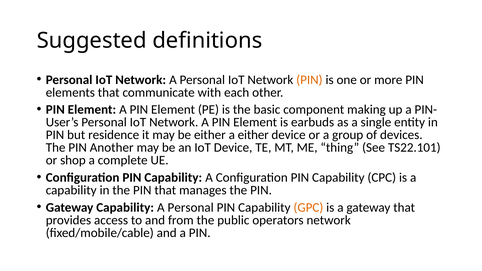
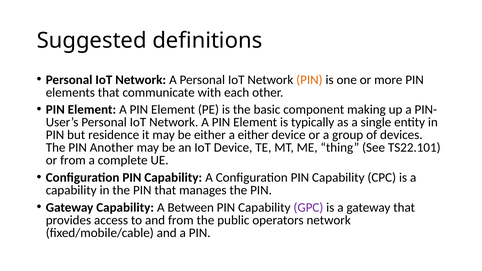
earbuds: earbuds -> typically (313, 122)
or shop: shop -> from (73, 160)
Capability A Personal: Personal -> Between (191, 207)
GPC colour: orange -> purple (308, 207)
